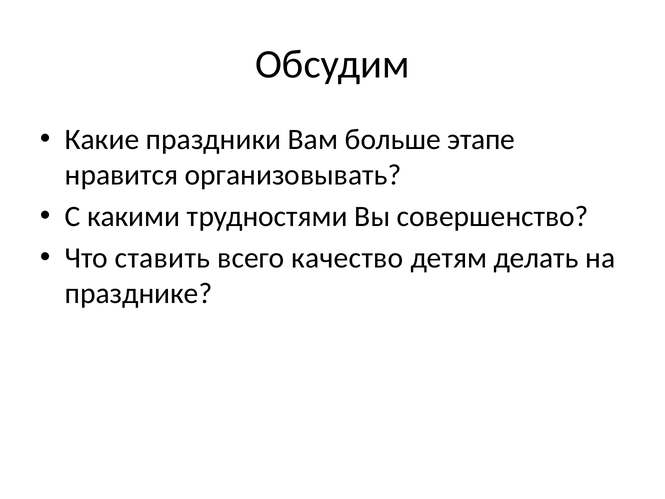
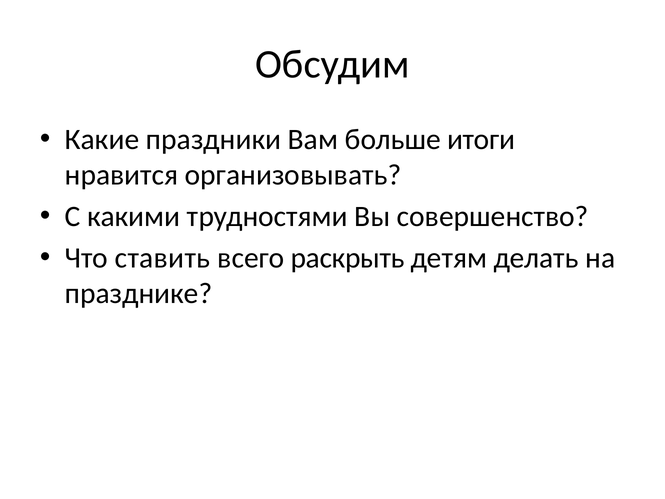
этапе: этапе -> итоги (481, 140)
качество: качество -> раскрыть (348, 258)
